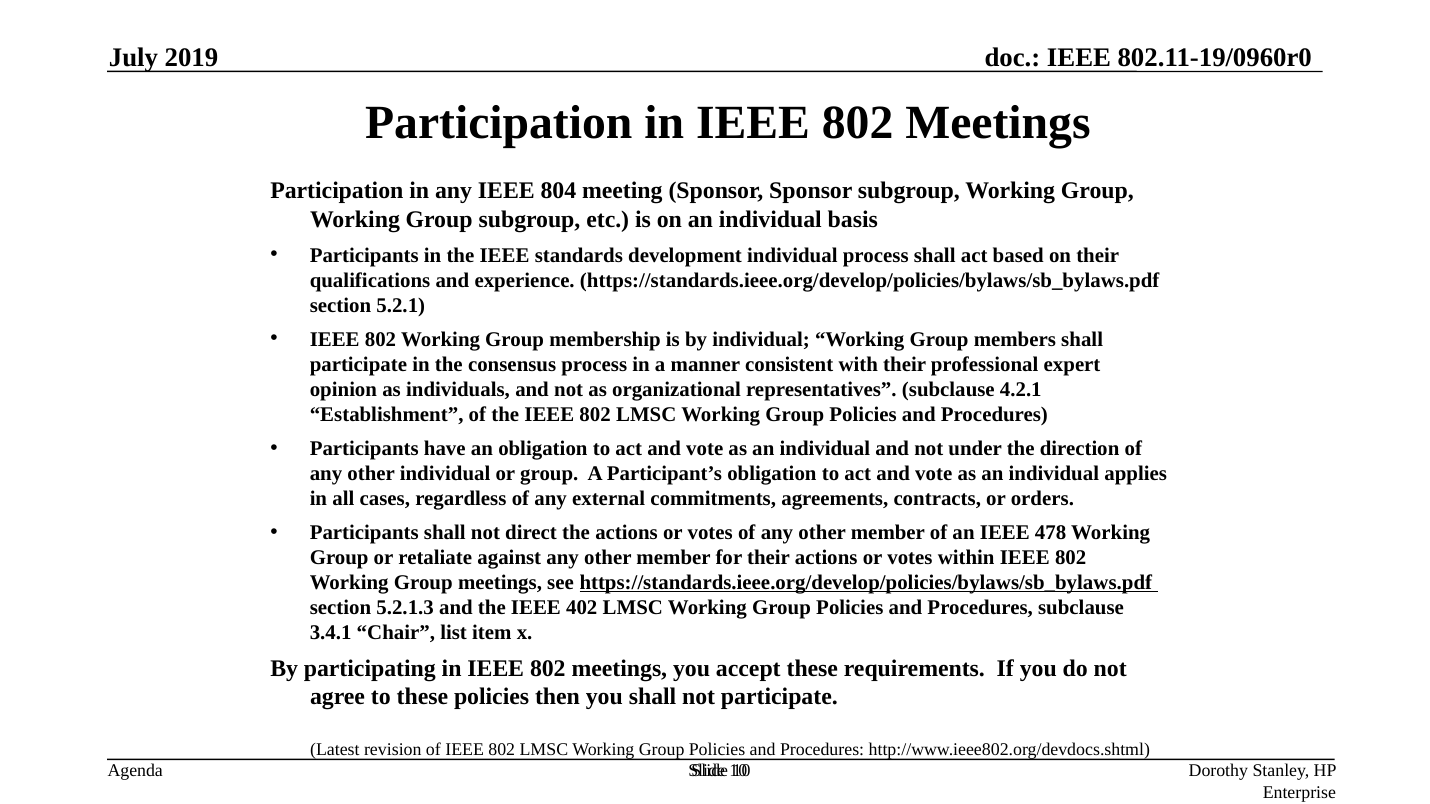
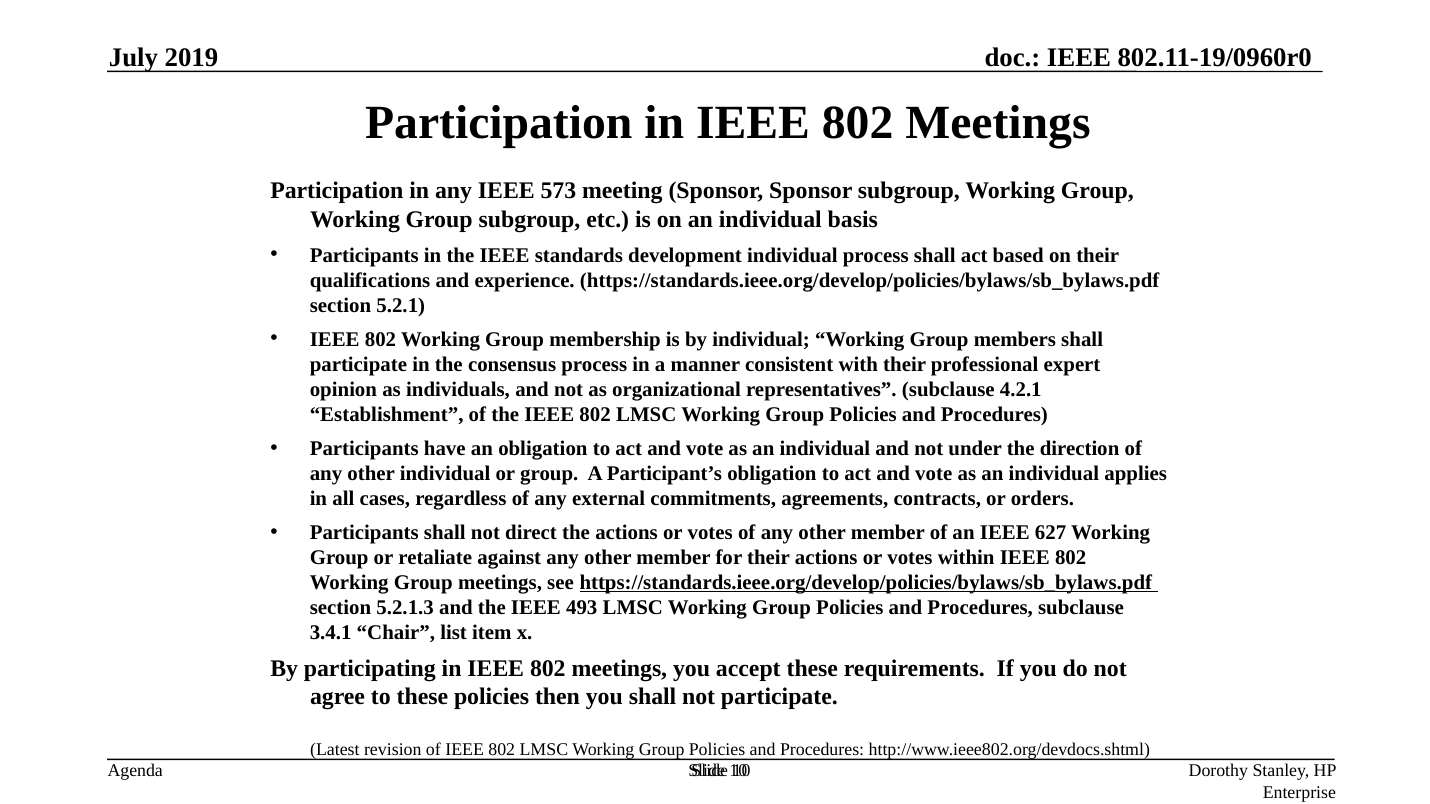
804: 804 -> 573 (558, 191)
478: 478 -> 627 (1051, 533)
402: 402 -> 493 (582, 608)
